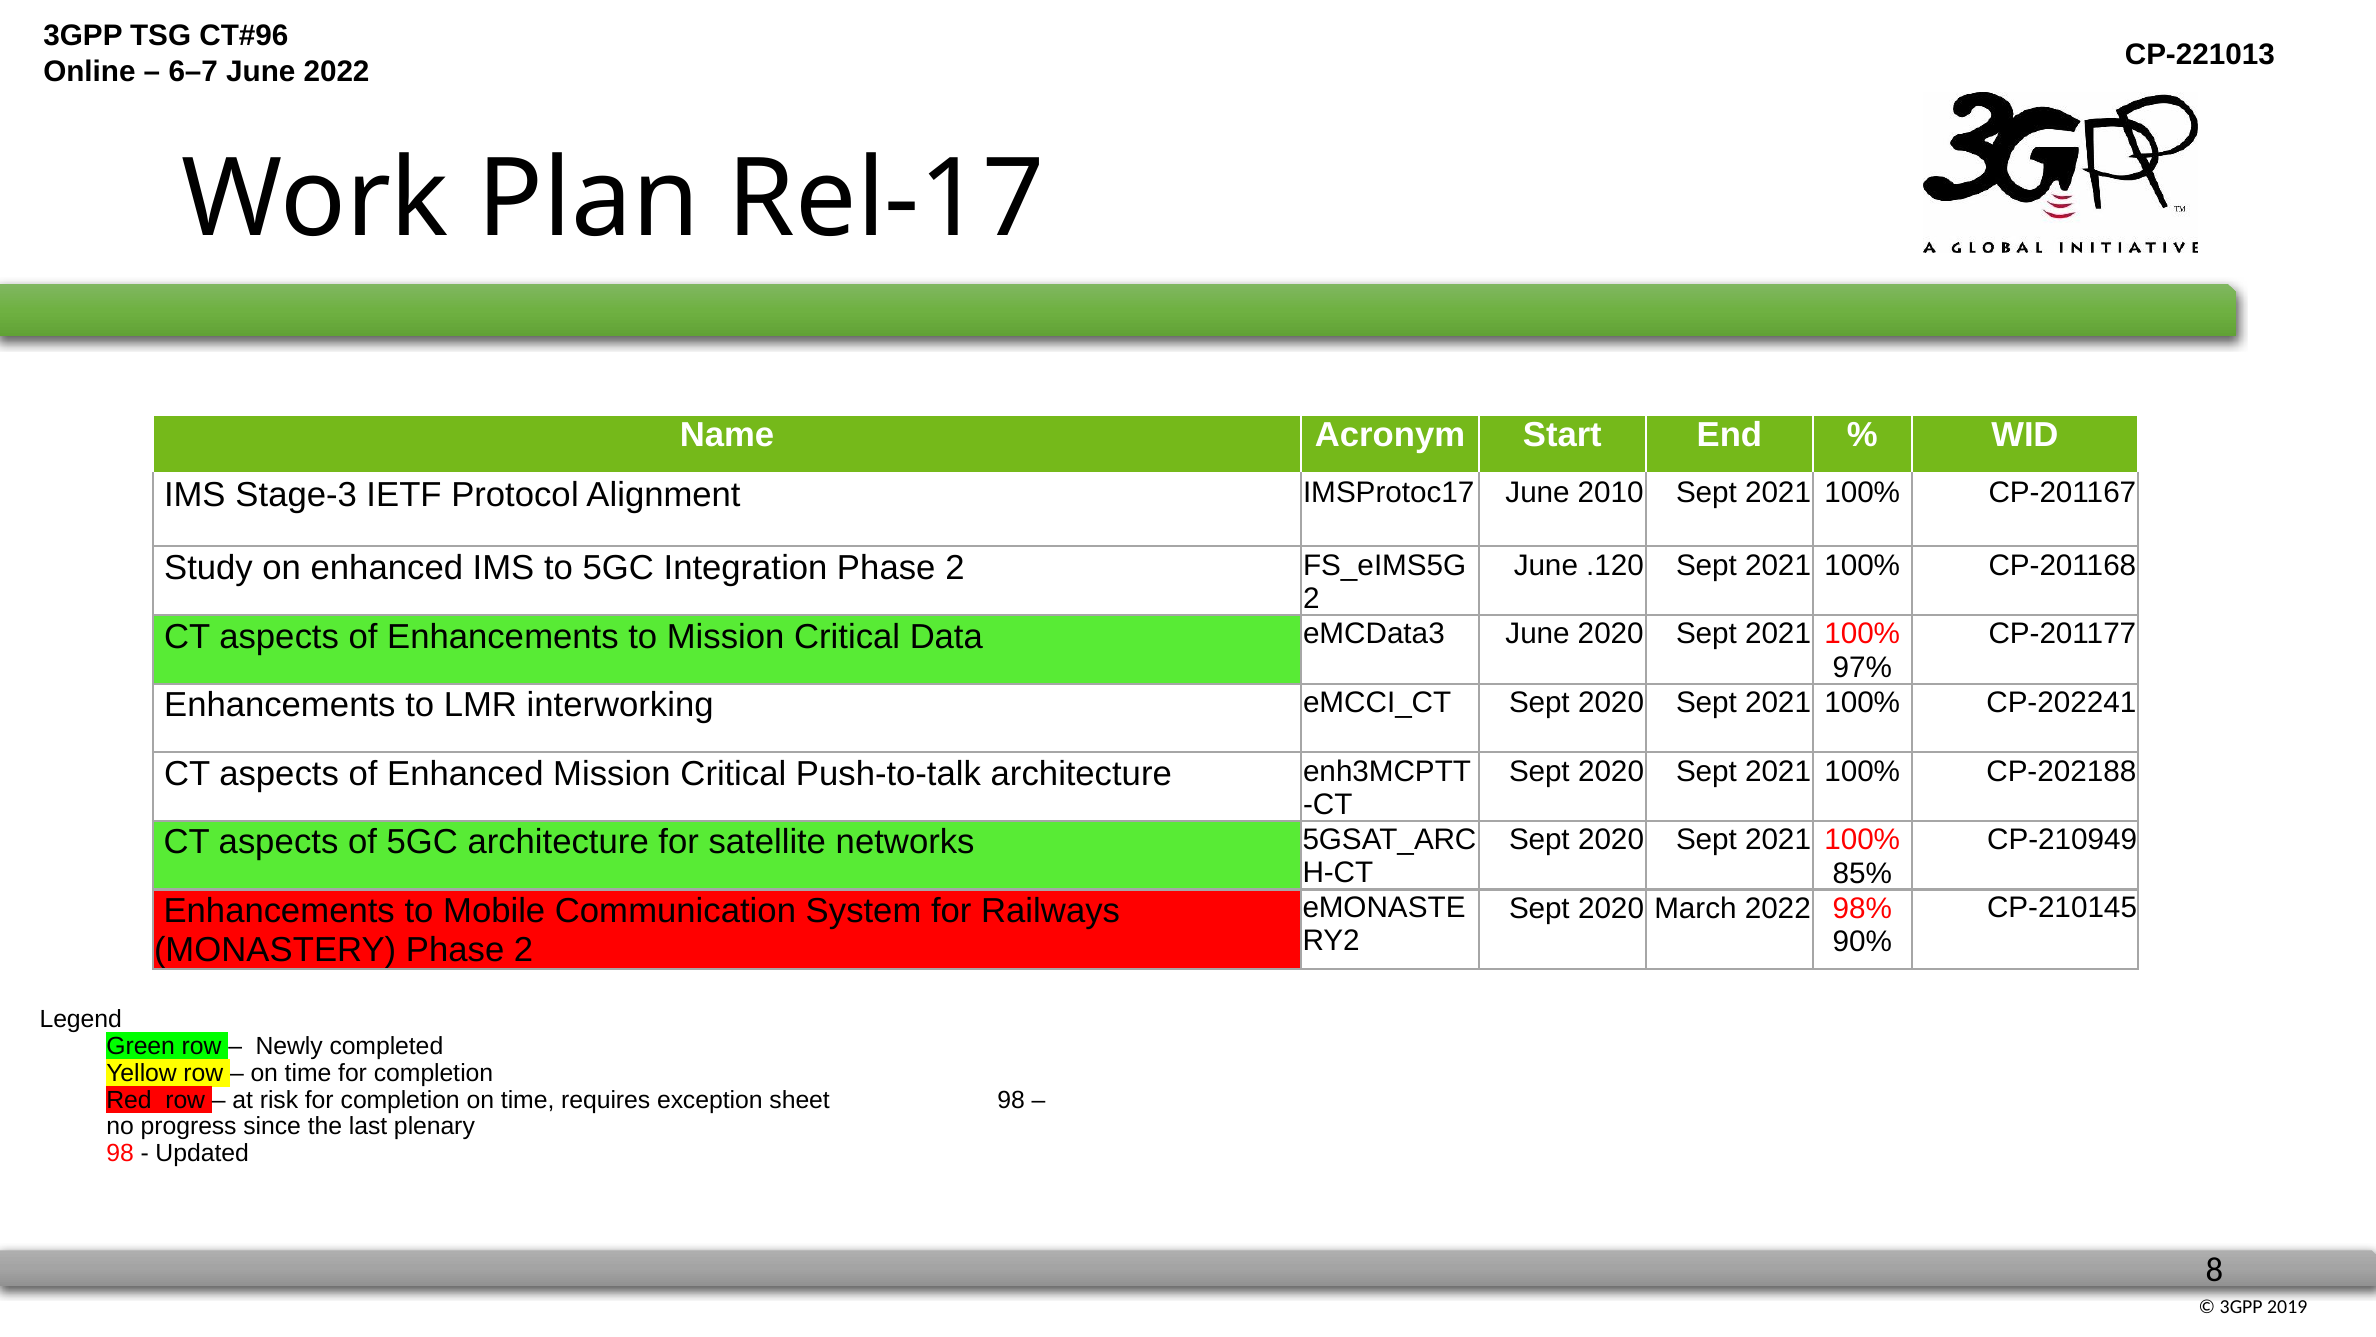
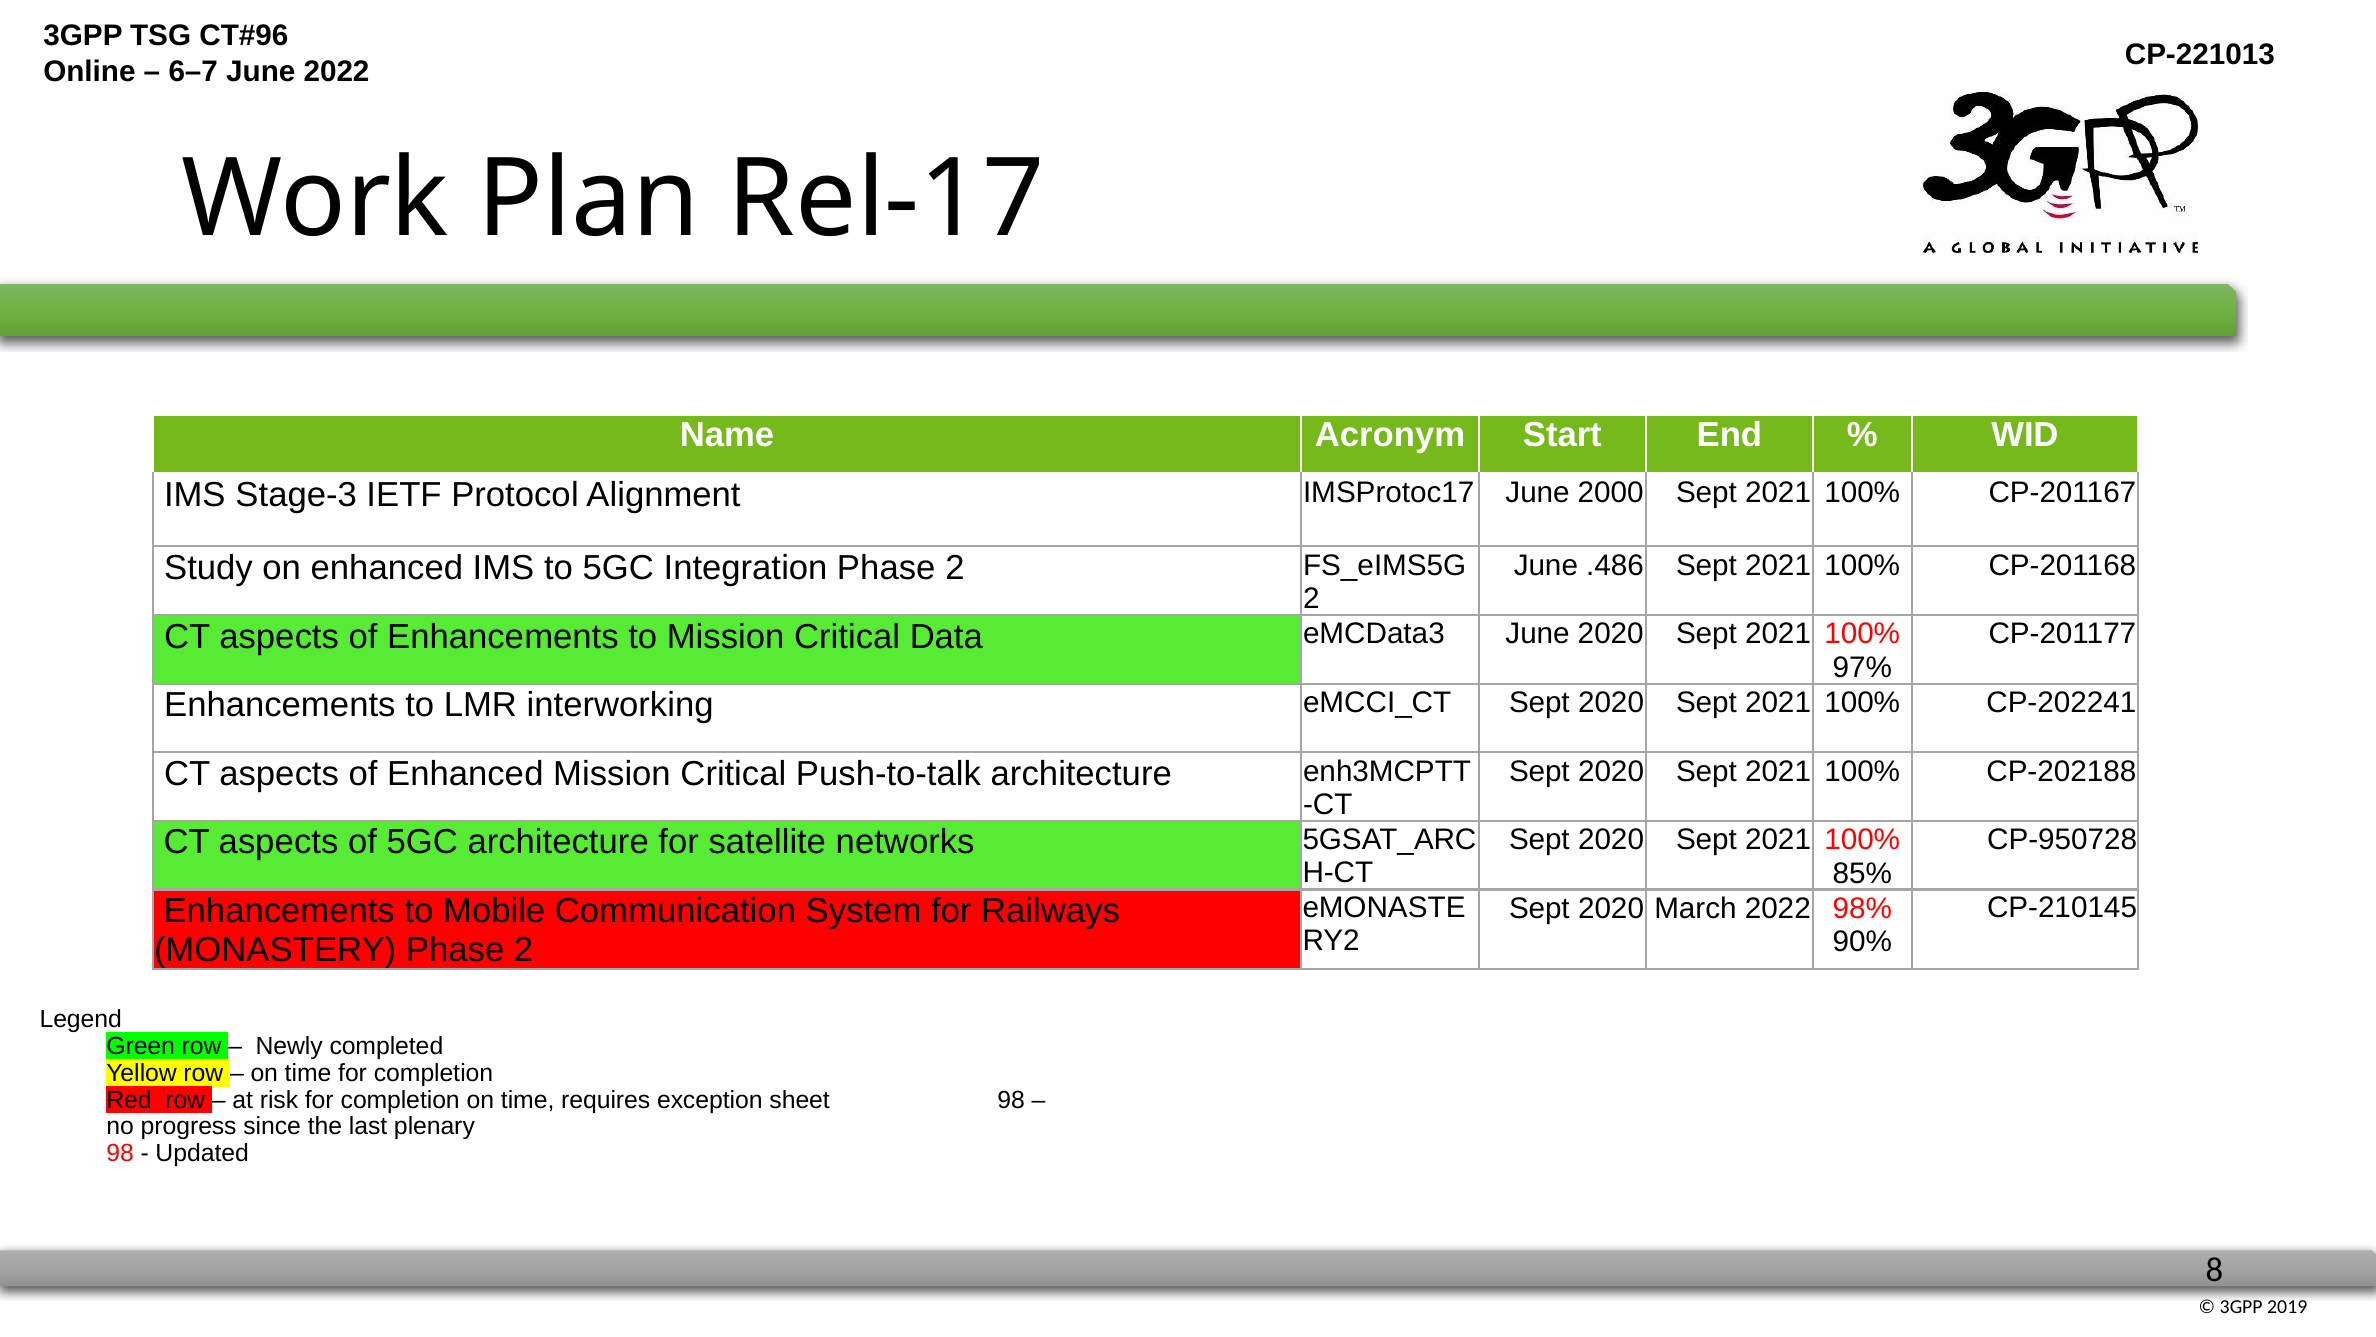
2010: 2010 -> 2000 (1611, 492)
.120: .120 -> .486 (1615, 565)
CP-210949: CP-210949 -> CP-950728 (2062, 839)
